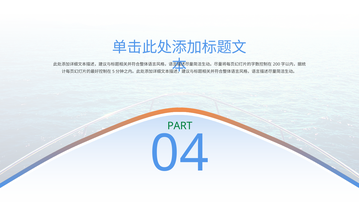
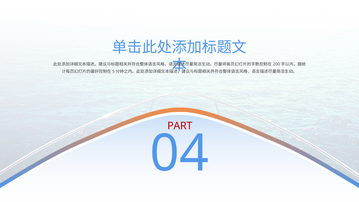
PART colour: green -> red (180, 126)
